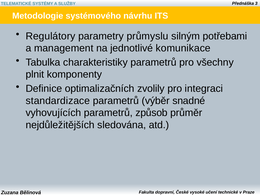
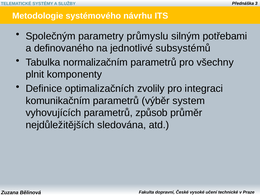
Regulátory: Regulátory -> Společným (51, 36)
management: management -> definovaného (64, 48)
komunikace: komunikace -> subsystémů (183, 48)
charakteristiky: charakteristiky -> normalizačním (95, 62)
standardizace: standardizace -> komunikačním (58, 101)
snadné: snadné -> system (189, 101)
